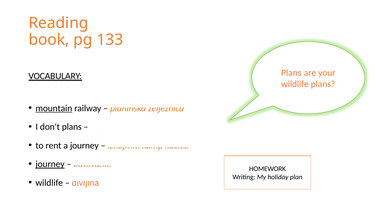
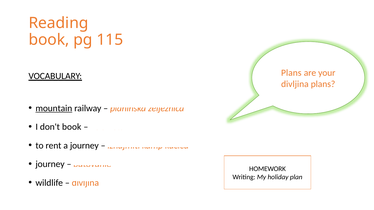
133: 133 -> 115 (110, 40)
wildlife: wildlife -> divljina (295, 84)
don't plans: plans -> book (72, 127)
journey underline: present -> none (50, 164)
